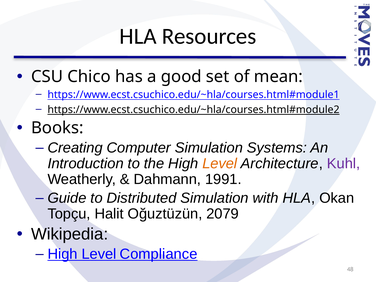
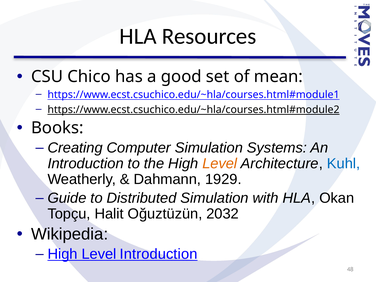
Kuhl colour: purple -> blue (344, 164)
1991: 1991 -> 1929 (223, 179)
2079: 2079 -> 2032 (223, 214)
Level Compliance: Compliance -> Introduction (159, 254)
